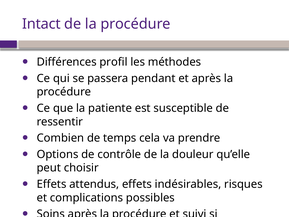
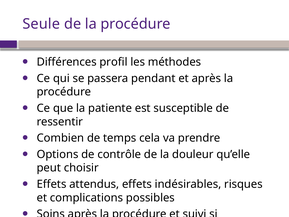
Intact: Intact -> Seule (41, 24)
